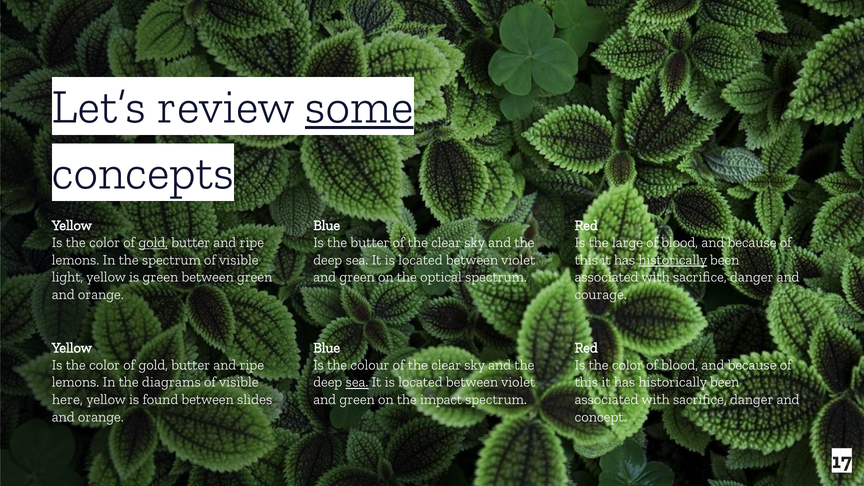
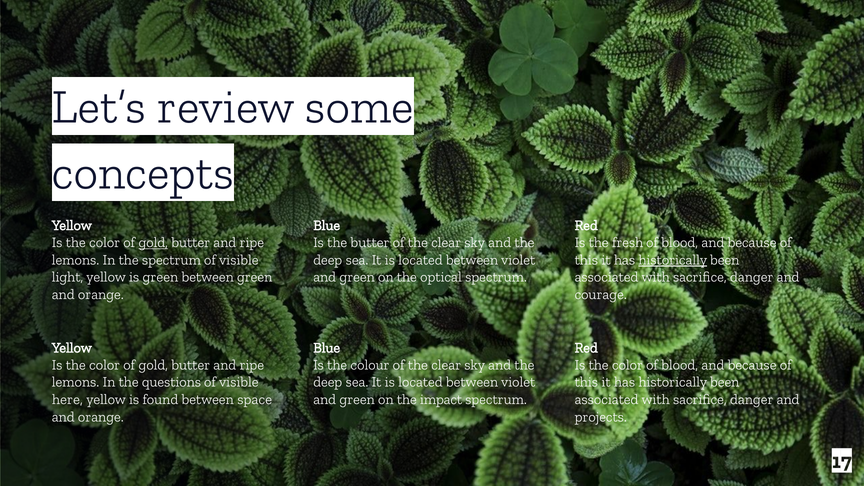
some underline: present -> none (359, 107)
large: large -> fresh (628, 243)
diagrams: diagrams -> questions (171, 382)
sea underline: present -> none (357, 382)
slides: slides -> space (255, 400)
concept: concept -> projects (601, 417)
